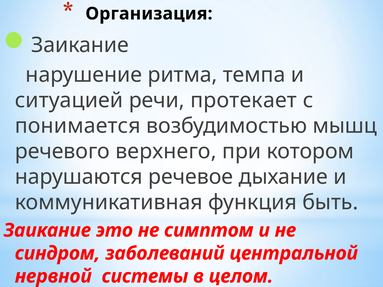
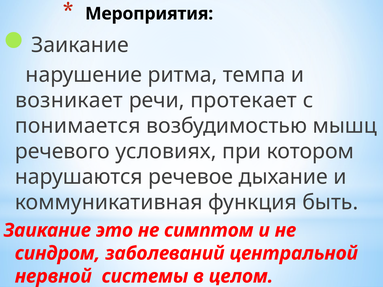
Организация: Организация -> Мероприятия (149, 14)
ситуацией: ситуацией -> возникает (69, 100)
верхнего: верхнего -> условиях (166, 152)
